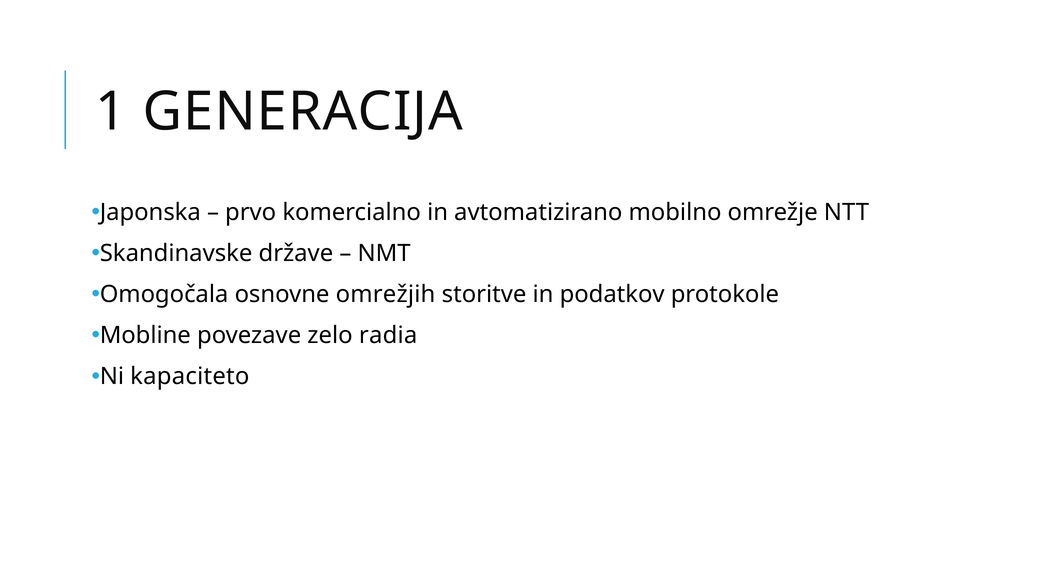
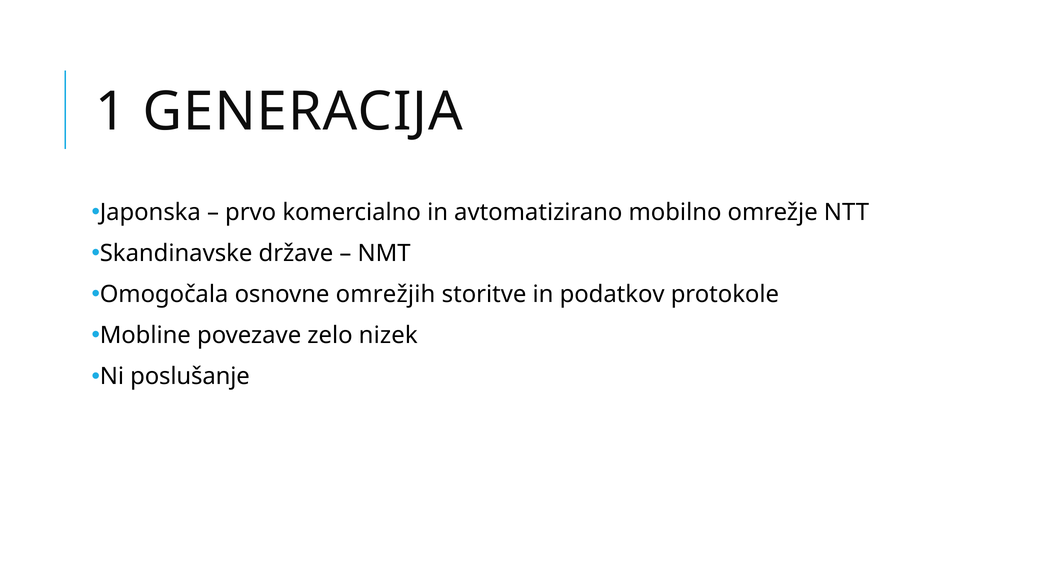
radia: radia -> nizek (388, 335)
kapaciteto: kapaciteto -> poslušanje (190, 376)
